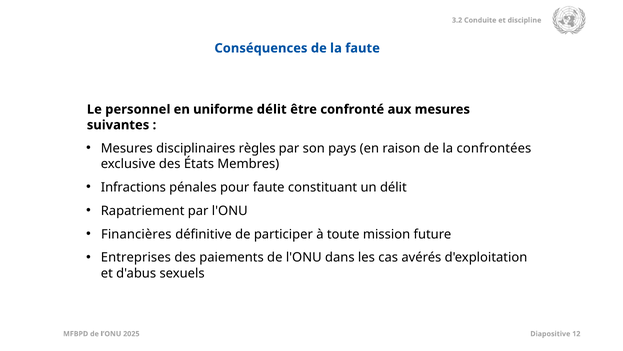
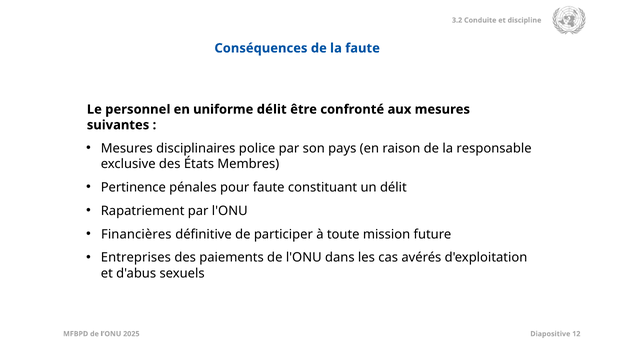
règles: règles -> police (257, 148)
confrontées: confrontées -> responsable (494, 148)
Infractions: Infractions -> Pertinence (133, 187)
